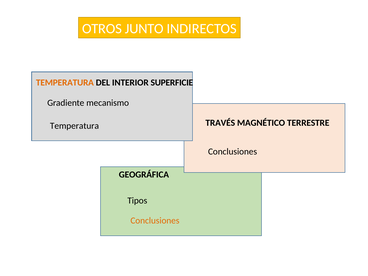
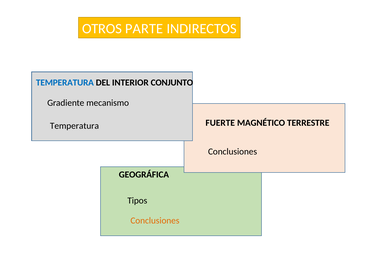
JUNTO: JUNTO -> PARTE (144, 29)
TEMPERATURA colour: orange -> blue (65, 83)
SUPERFICIE: SUPERFICIE -> CONJUNTO (172, 83)
TRAVÉS: TRAVÉS -> FUERTE (220, 123)
